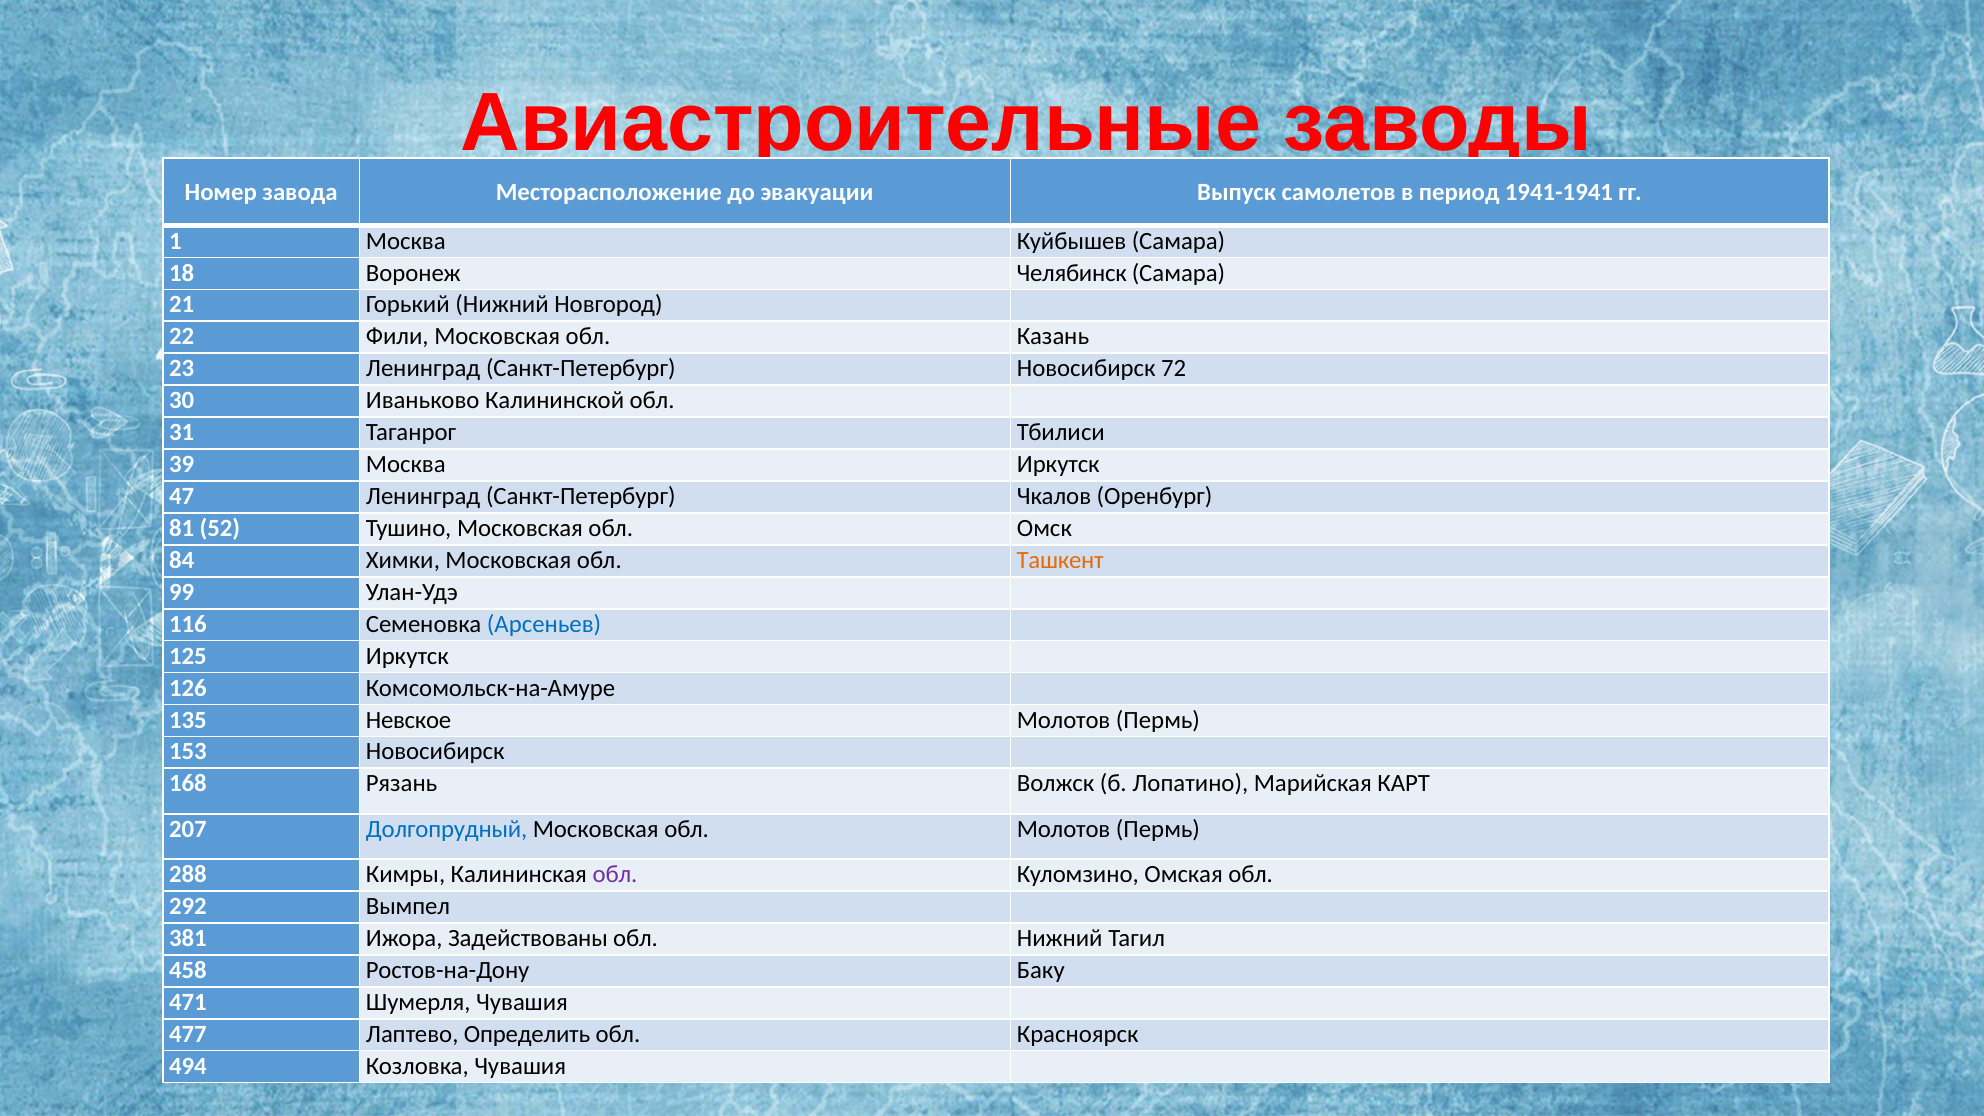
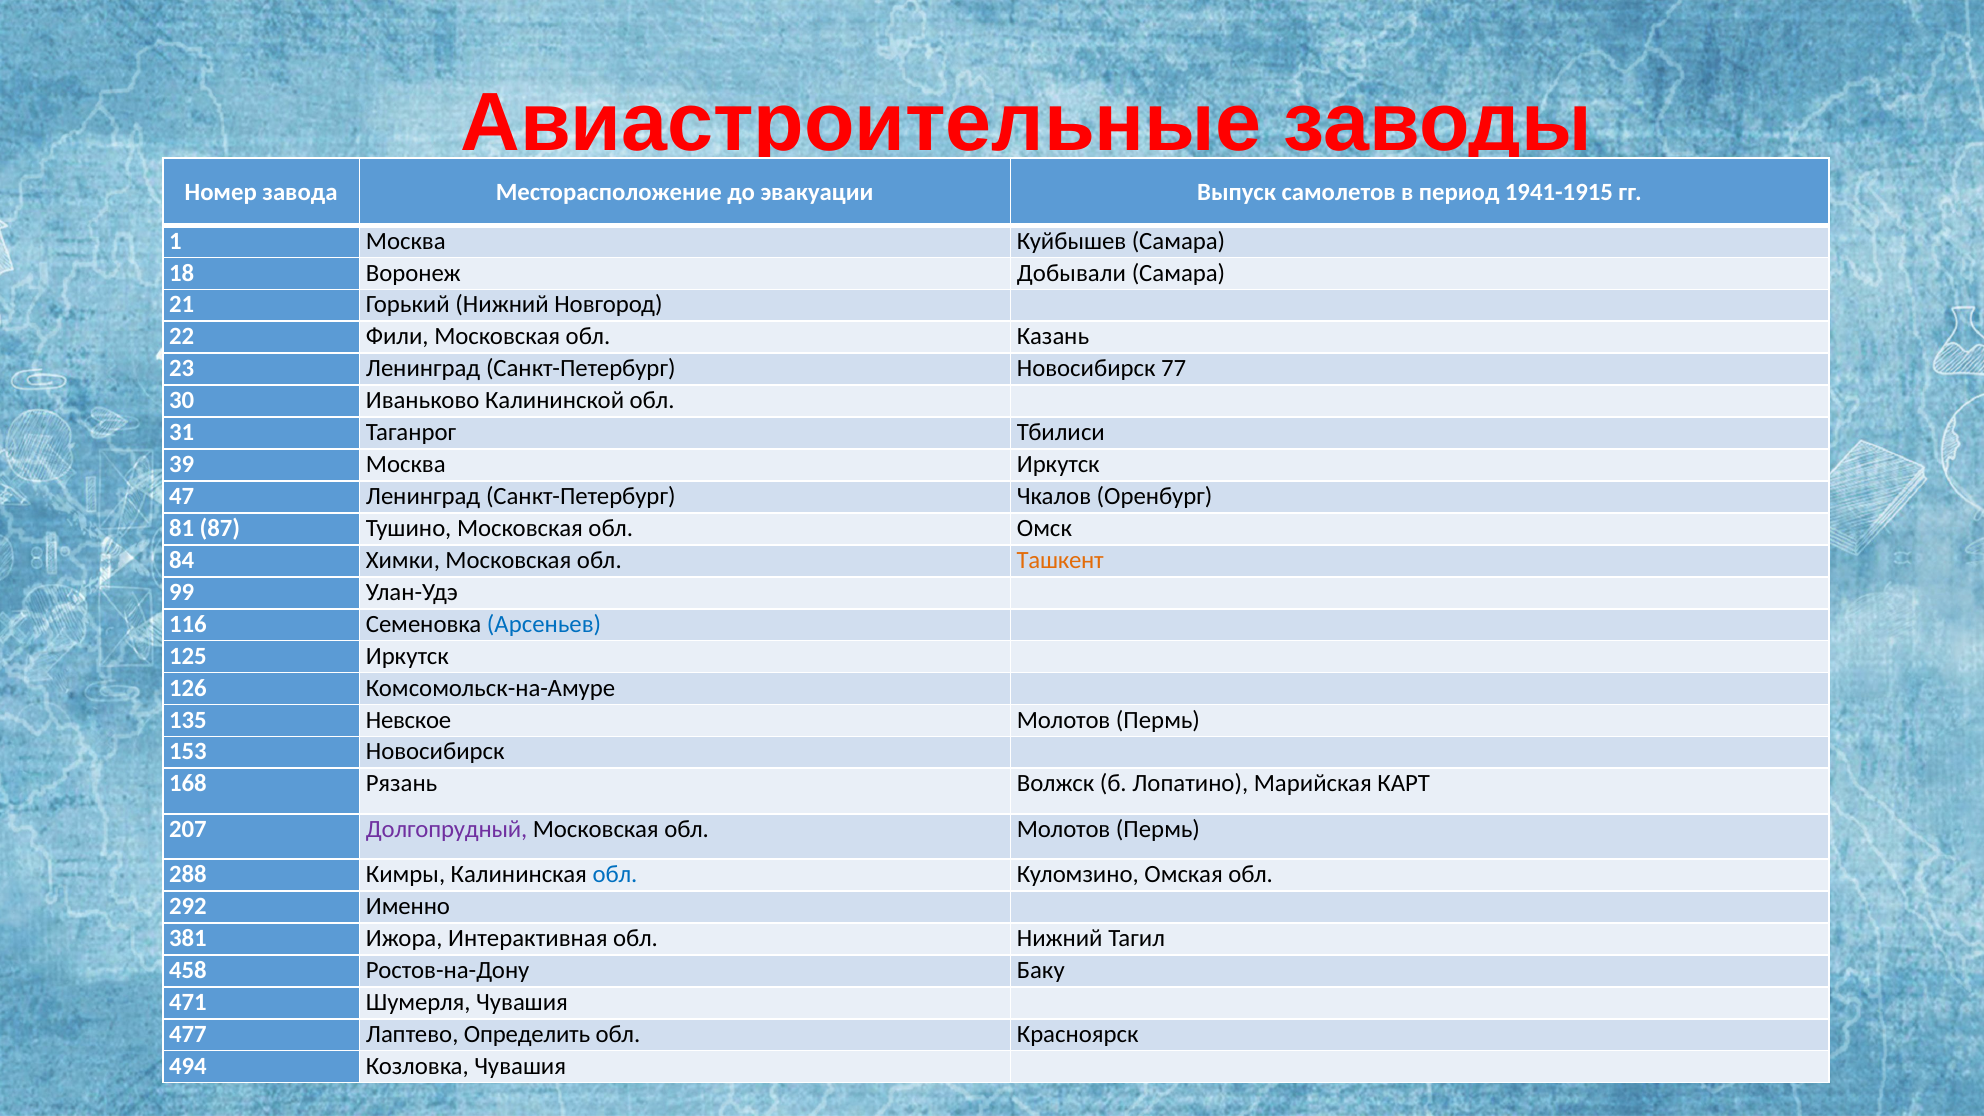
1941-1941: 1941-1941 -> 1941-1915 (1559, 192)
Челябинск: Челябинск -> Добывали (1071, 273)
72: 72 -> 77 (1174, 369)
52: 52 -> 87 (220, 528)
Долгопрудный colour: blue -> purple (447, 829)
обл colour: purple -> blue (615, 874)
Вымпел: Вымпел -> Именно (408, 906)
Задействованы: Задействованы -> Интерактивная (528, 938)
